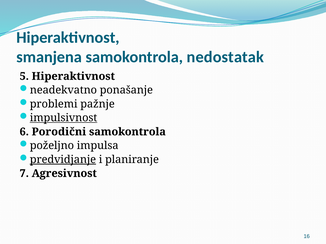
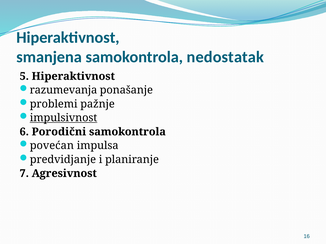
neadekvatno: neadekvatno -> razumevanja (63, 90)
poželjno: poželjno -> povećan (52, 146)
predvidjanje underline: present -> none (63, 160)
